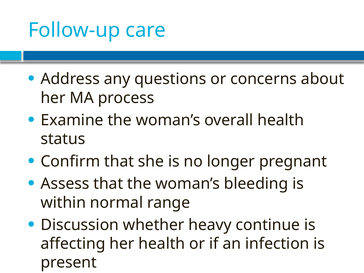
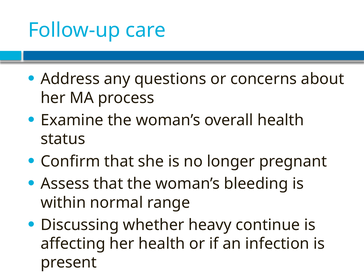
Discussion: Discussion -> Discussing (80, 225)
